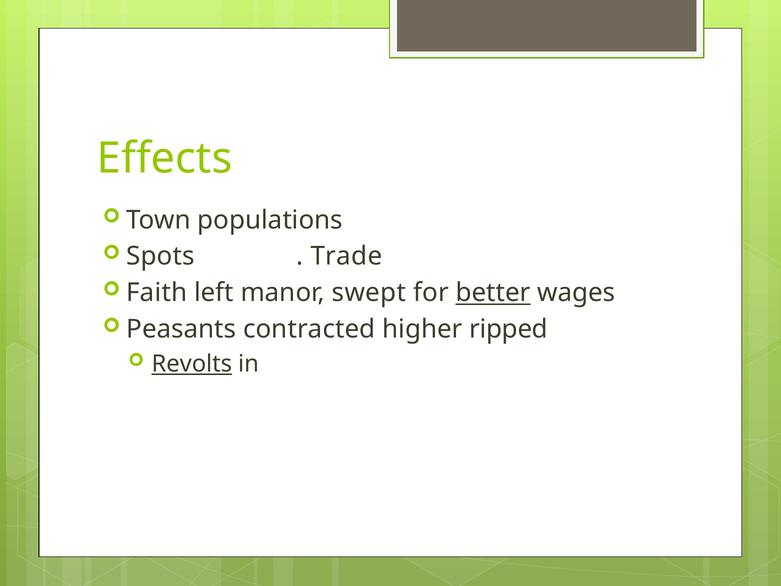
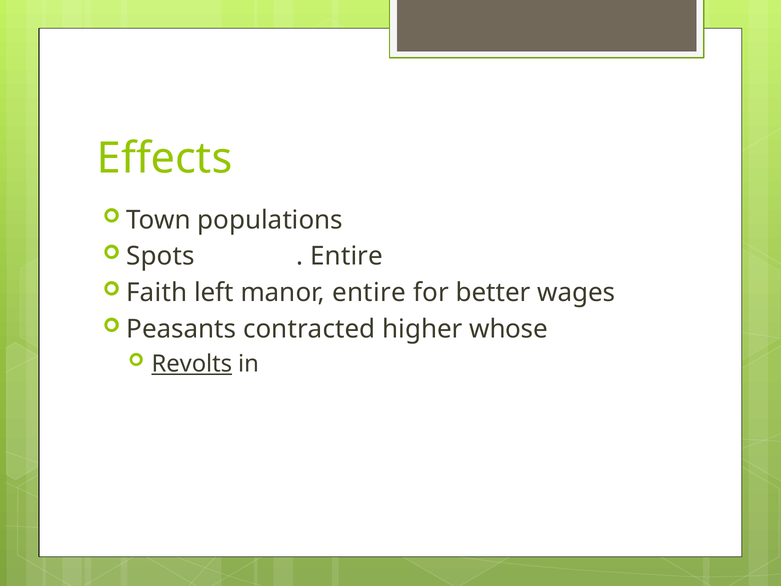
Trade: Trade -> Entire (347, 256)
manor swept: swept -> entire (369, 293)
better underline: present -> none (493, 293)
ripped: ripped -> whose (509, 329)
